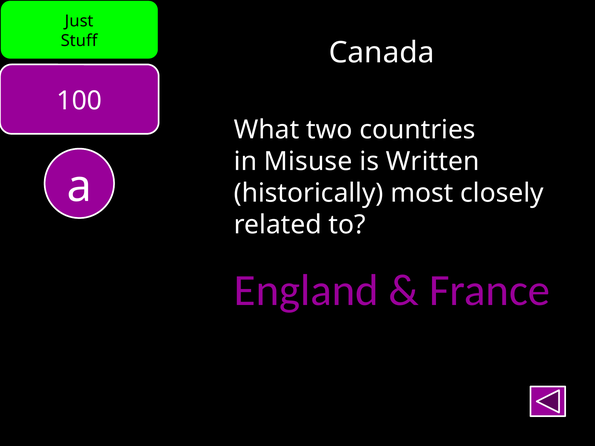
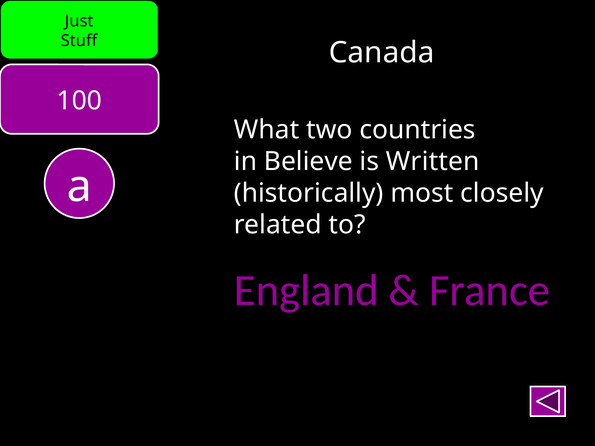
Misuse: Misuse -> Believe (308, 161)
